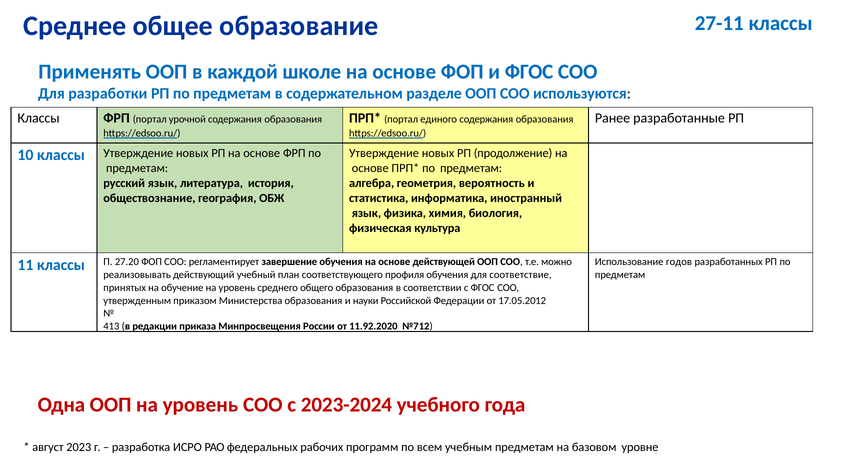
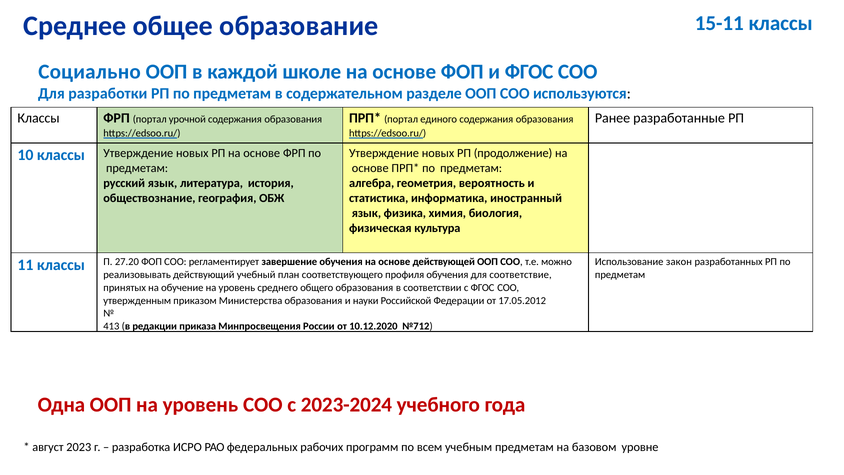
27-11: 27-11 -> 15-11 (719, 23)
Применять: Применять -> Социально (90, 72)
годов: годов -> закон (679, 262)
11.92.2020: 11.92.2020 -> 10.12.2020 (373, 326)
